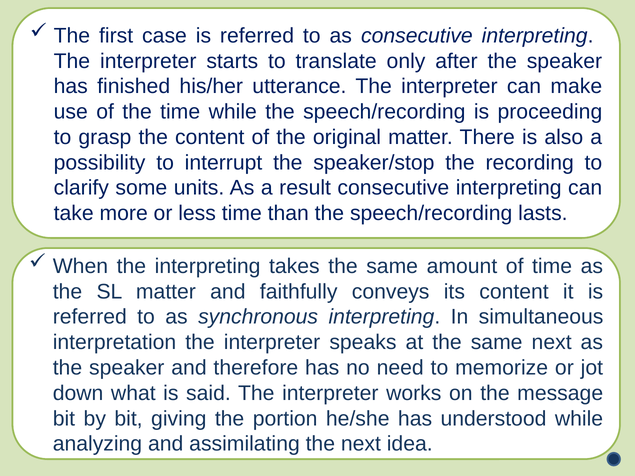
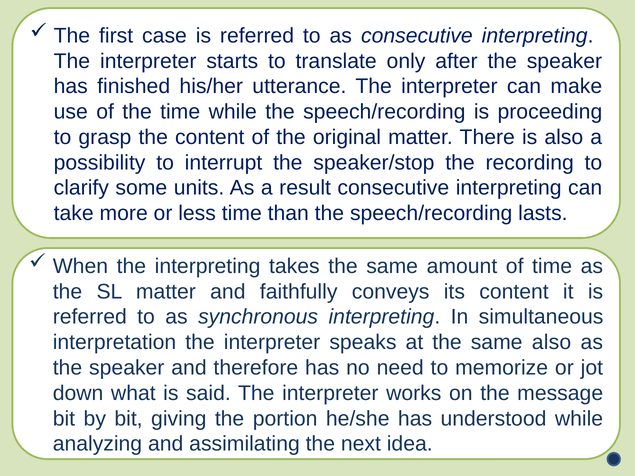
same next: next -> also (552, 343)
